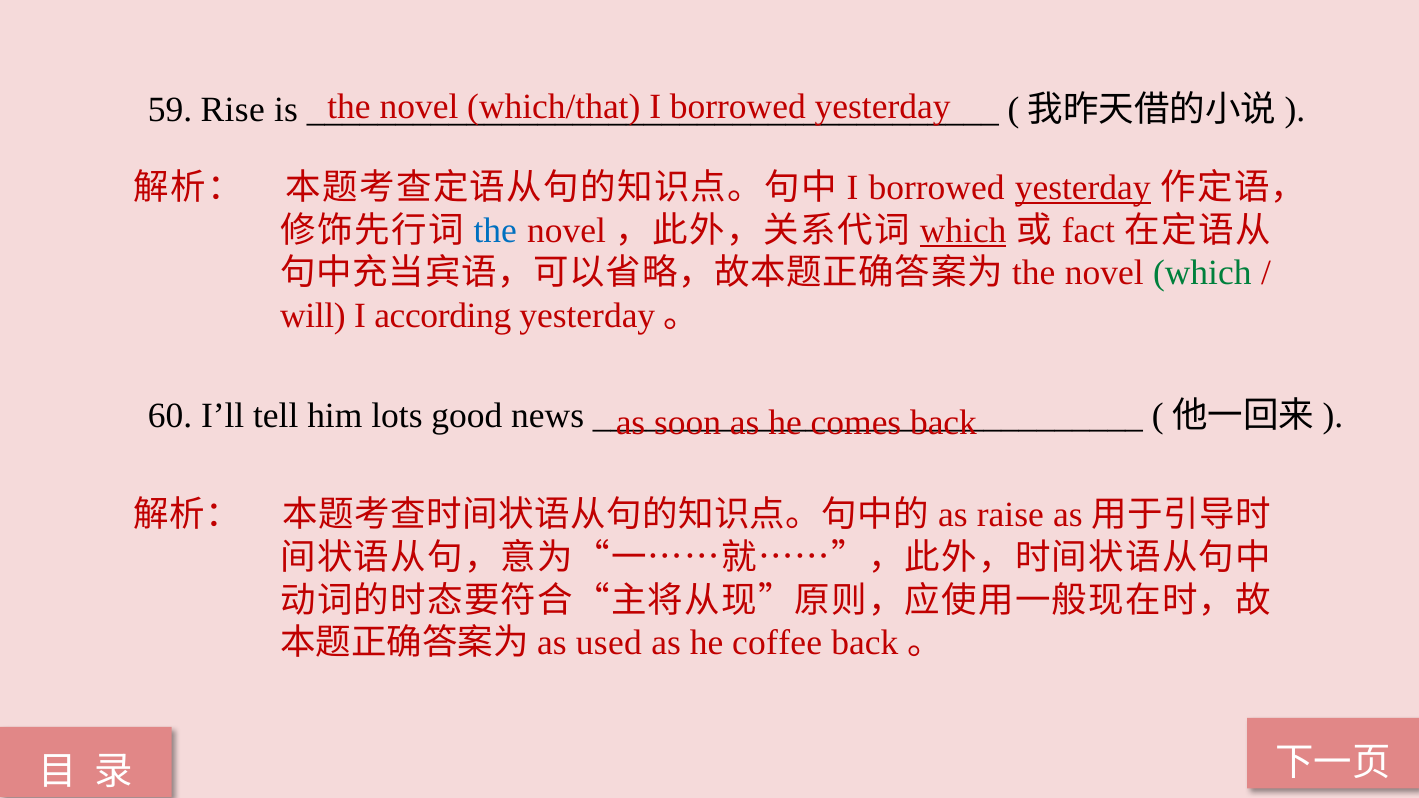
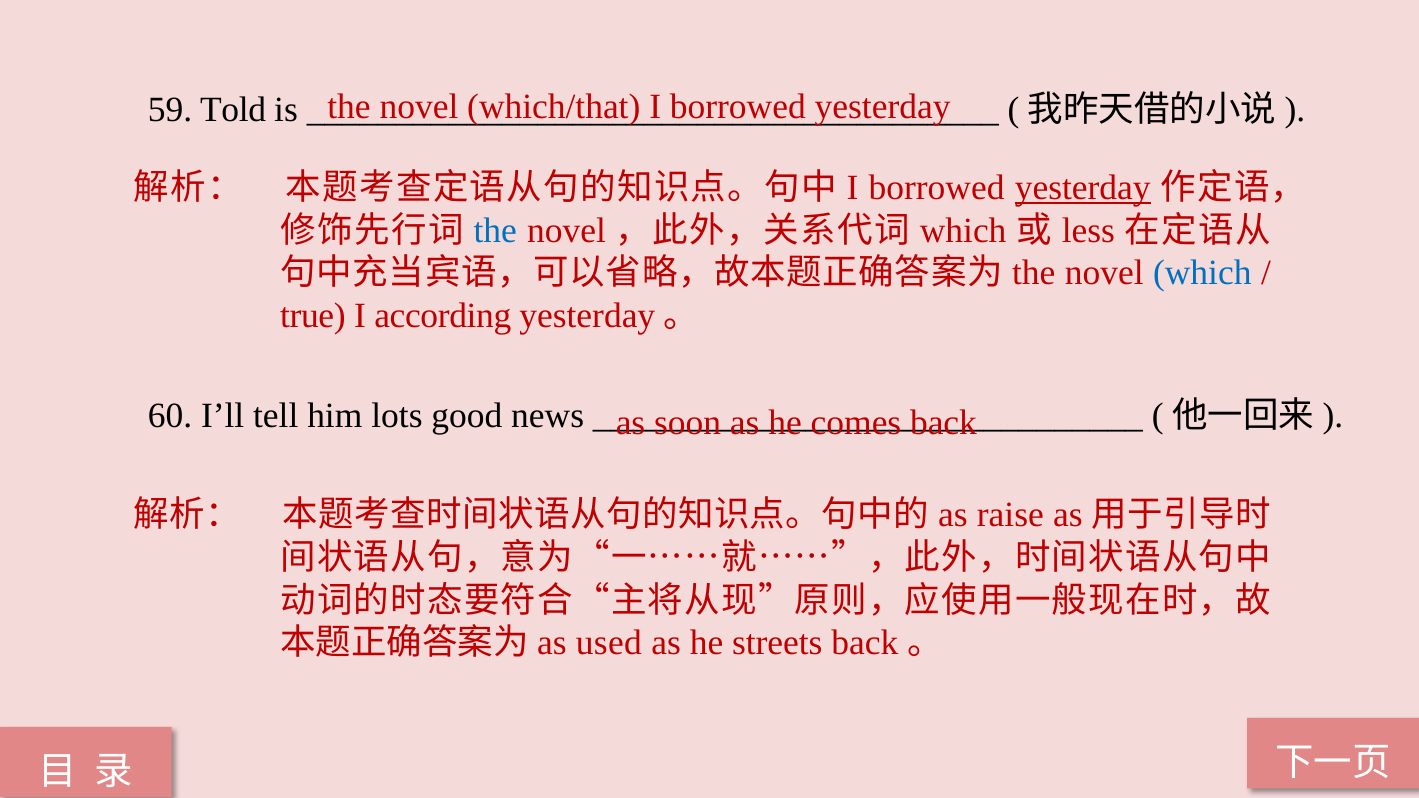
Rise: Rise -> Told (233, 110)
which underline: present -> none (963, 230)
fact: fact -> less (1088, 230)
which colour: green -> blue (1202, 273)
will: will -> true (313, 316)
coffee: coffee -> streets (777, 643)
